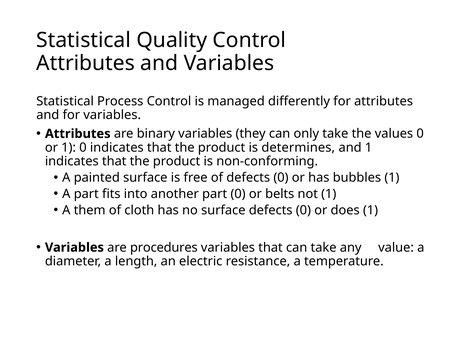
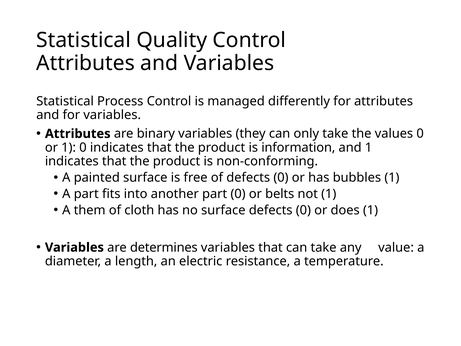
determines: determines -> information (298, 147)
procedures: procedures -> determines (164, 247)
